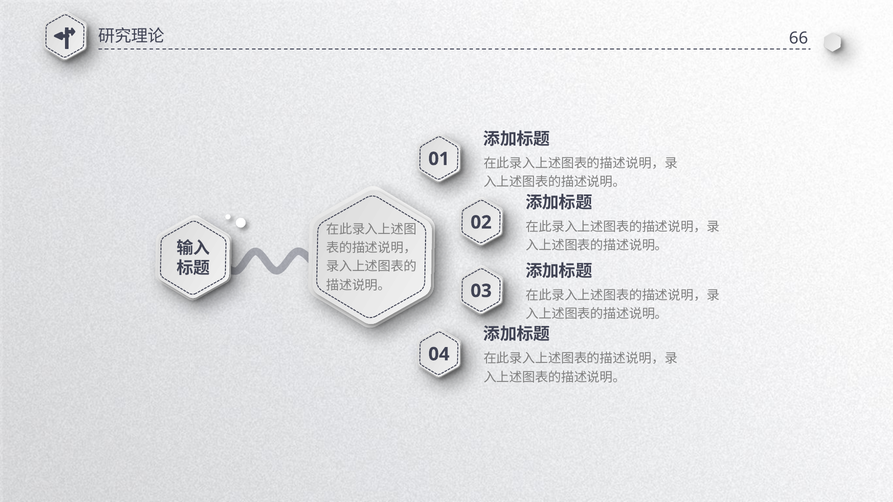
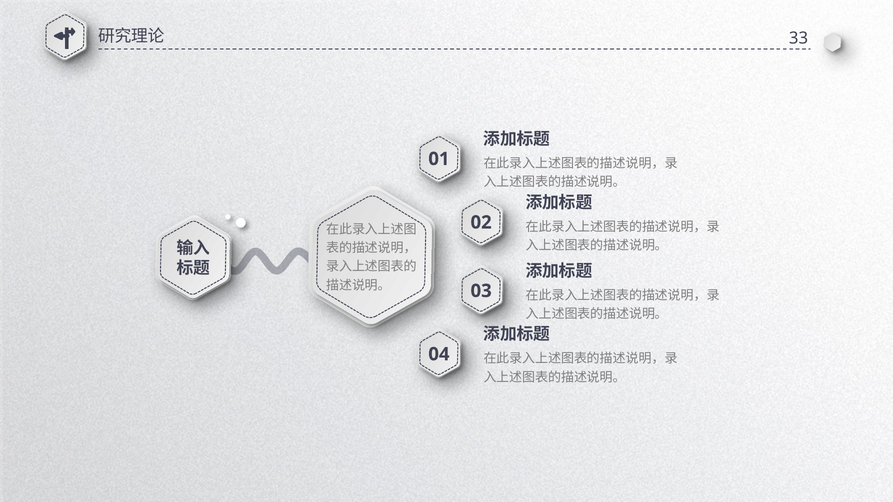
66: 66 -> 33 (799, 38)
